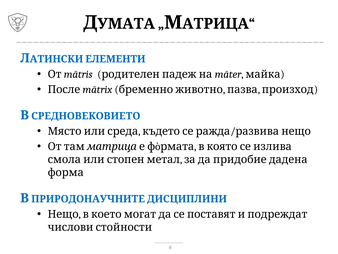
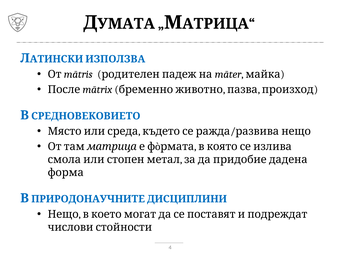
ЕЛЕМЕНТИ: ЕЛЕМЕНТИ -> ИЗПОЛЗВА (115, 59)
